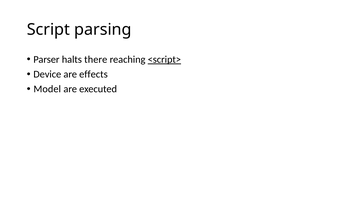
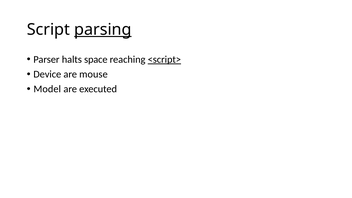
parsing underline: none -> present (103, 30)
there: there -> space (96, 60)
effects: effects -> mouse (93, 74)
